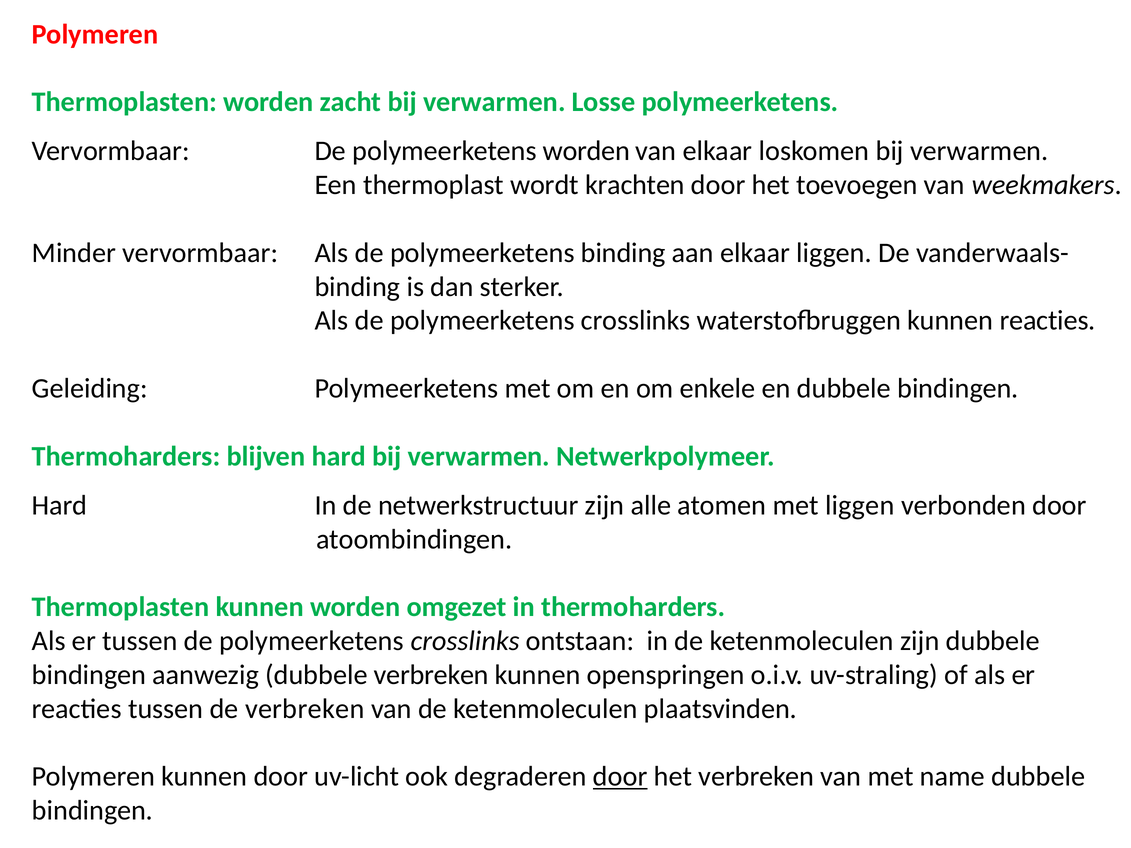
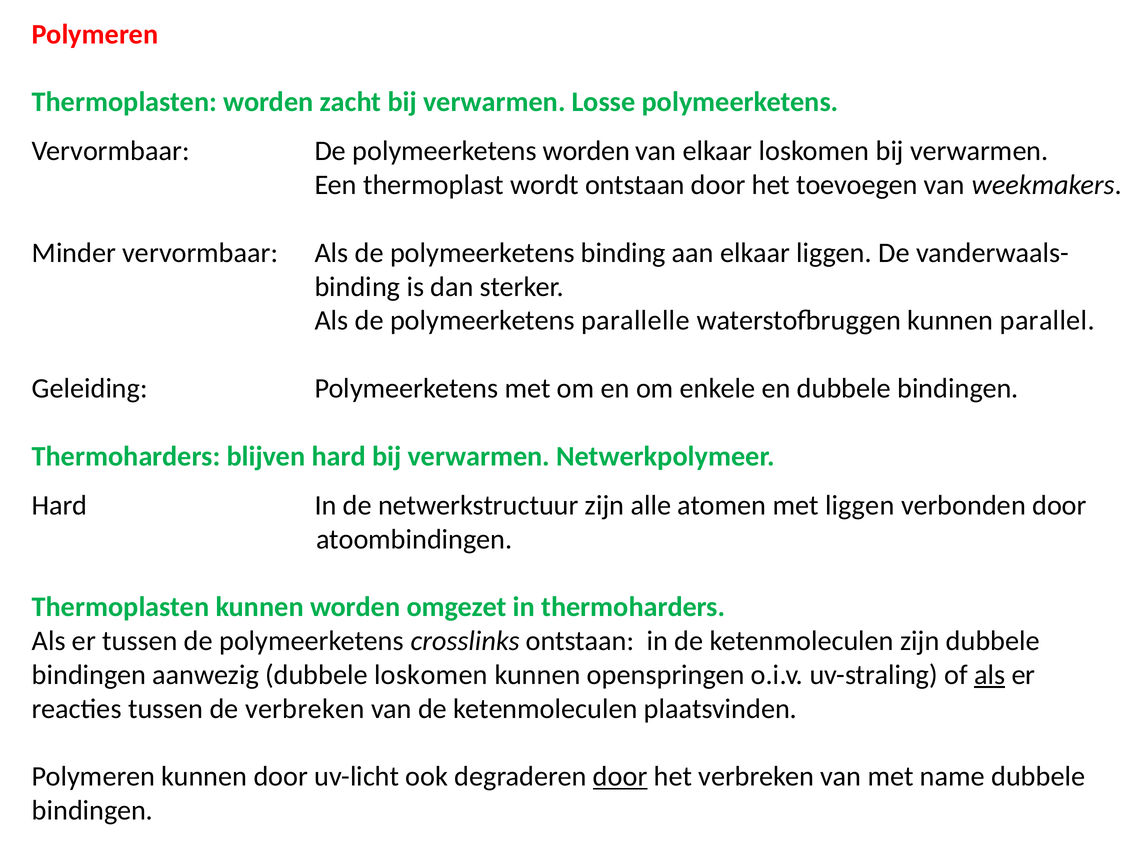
wordt krachten: krachten -> ontstaan (635, 185)
Als de polymeerketens crosslinks: crosslinks -> parallelle (635, 321)
kunnen reacties: reacties -> parallel (1047, 321)
dubbele verbreken: verbreken -> loskomen (431, 675)
als underline: none -> present (990, 675)
